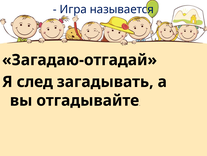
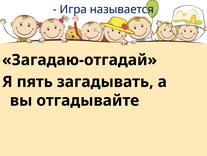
след: след -> пять (35, 81)
